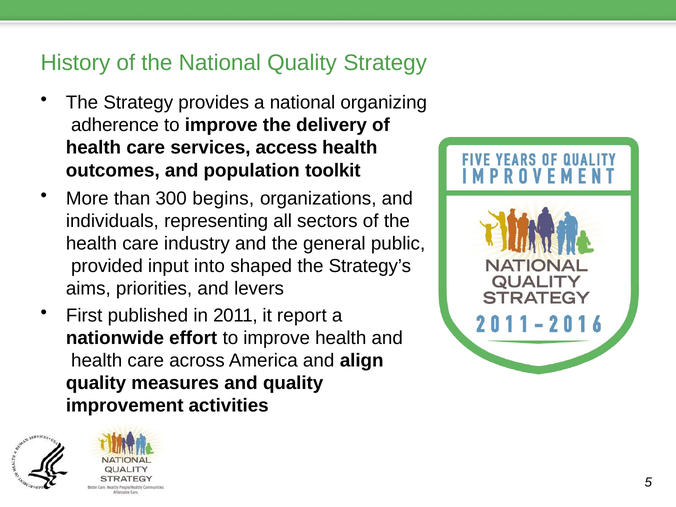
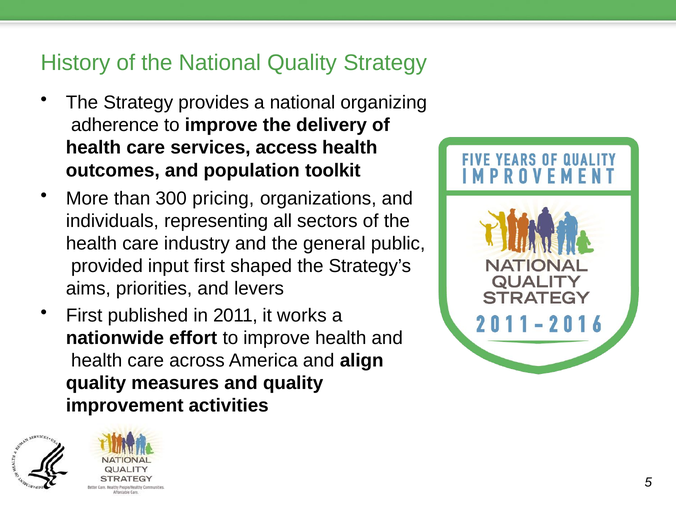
begins: begins -> pricing (223, 198)
input into: into -> first (209, 266)
report: report -> works (302, 316)
